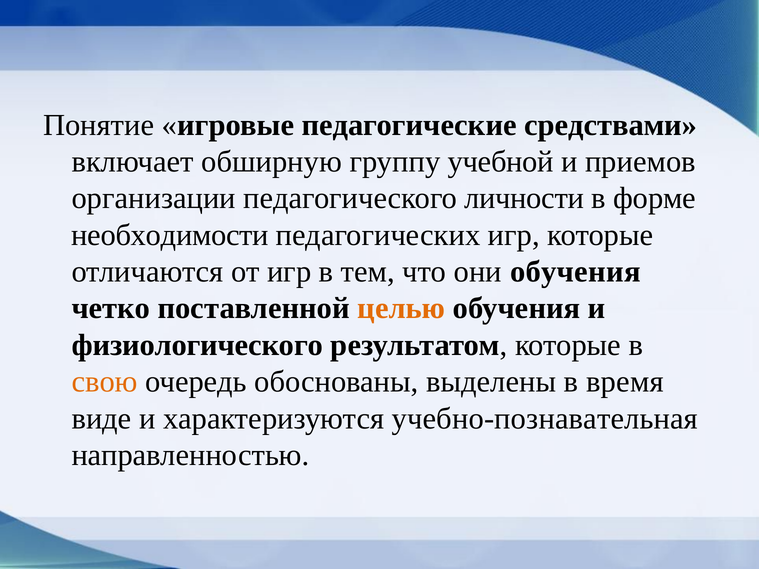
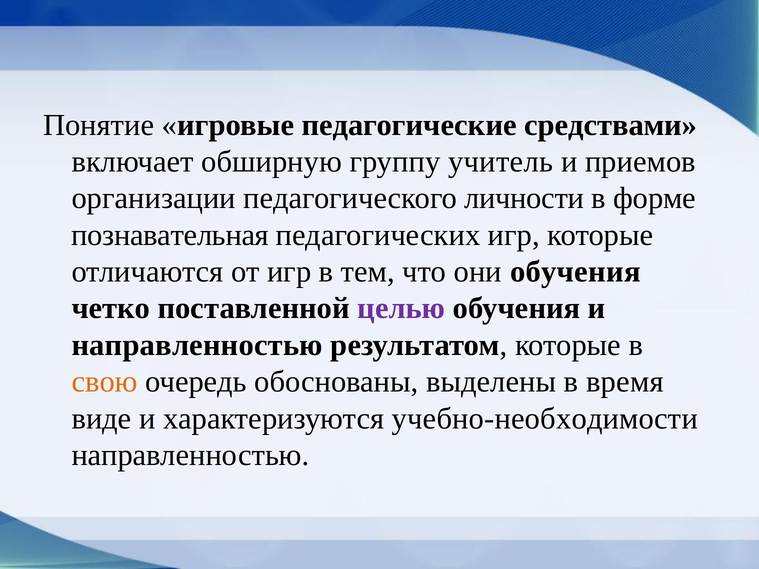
учебной: учебной -> учитель (501, 162)
необходимости: необходимости -> познавательная (170, 235)
целью colour: orange -> purple (401, 309)
физиологического: физиологического -> направленностью (197, 345)
учебно-познавательная: учебно-познавательная -> учебно-необходимости (545, 419)
